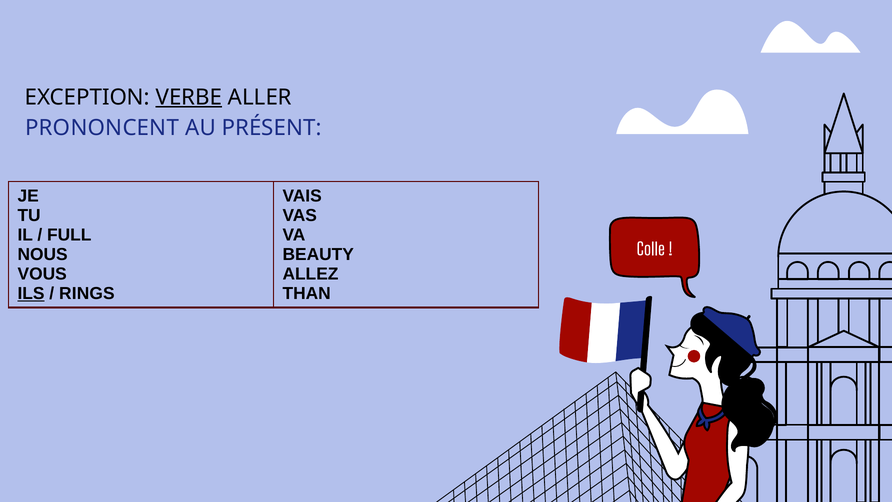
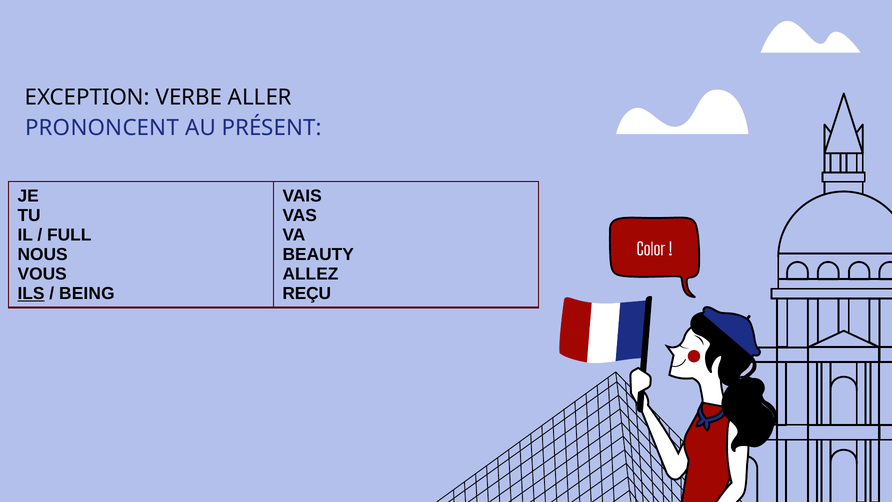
VERBE underline: present -> none (189, 97)
Colle: Colle -> Color (651, 249)
RINGS: RINGS -> BEING (87, 294)
THAN: THAN -> REÇU (307, 294)
